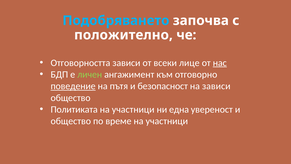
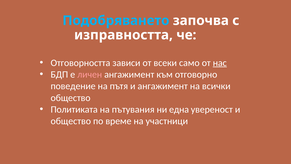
положително: положително -> изправността (123, 35)
лице: лице -> само (189, 63)
личен colour: light green -> pink (90, 74)
поведение underline: present -> none (73, 86)
и безопасност: безопасност -> ангажимент (163, 86)
на зависи: зависи -> всички (216, 86)
участници: участници -> пътувания (133, 109)
